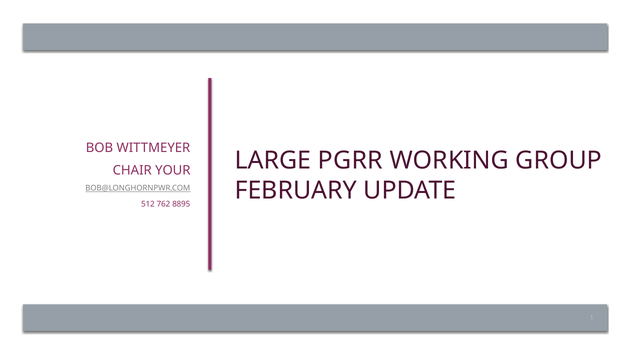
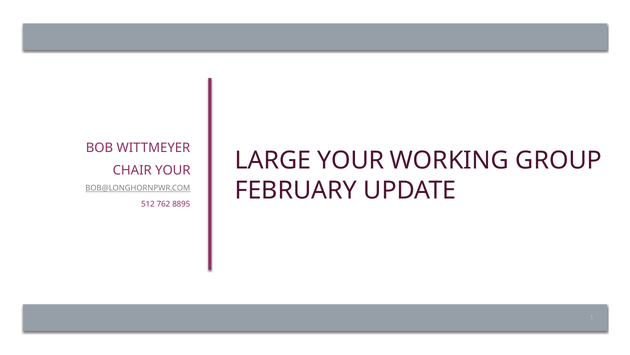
LARGE PGRR: PGRR -> YOUR (351, 160)
